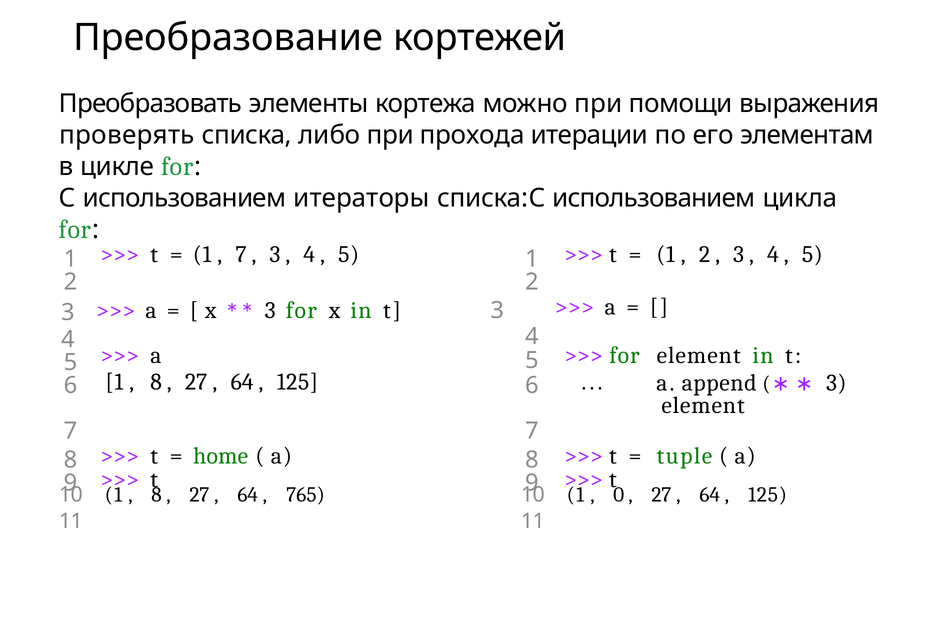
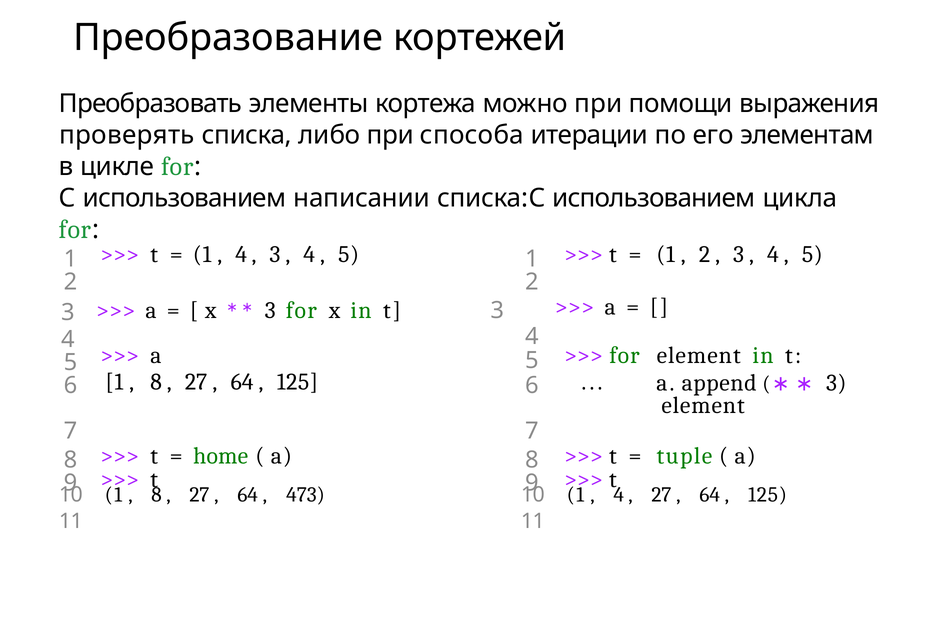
прохода: прохода -> способа (472, 135)
итераторы: итераторы -> написании (362, 198)
7: 7 -> 4 (241, 255)
765: 765 -> 473 (306, 495)
0: 0 -> 4 (619, 495)
